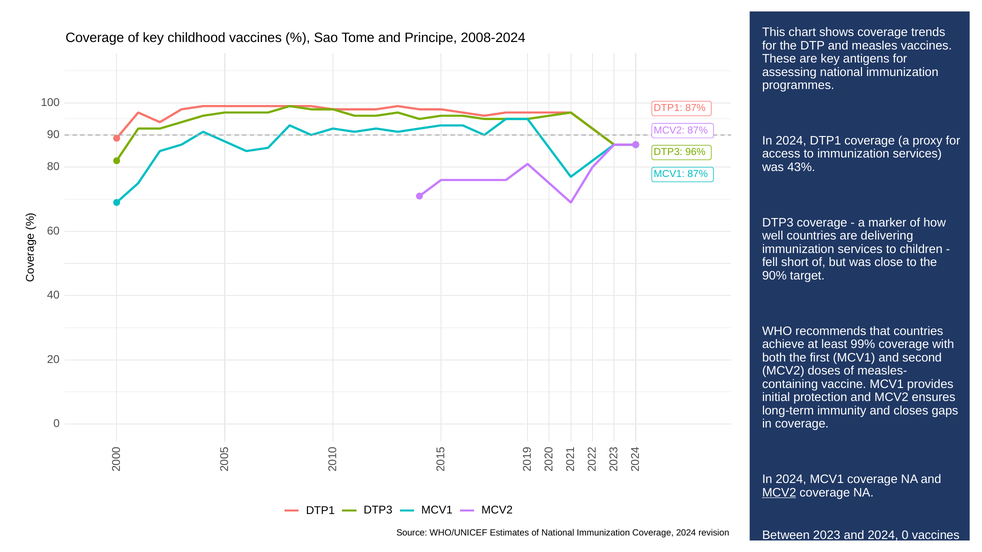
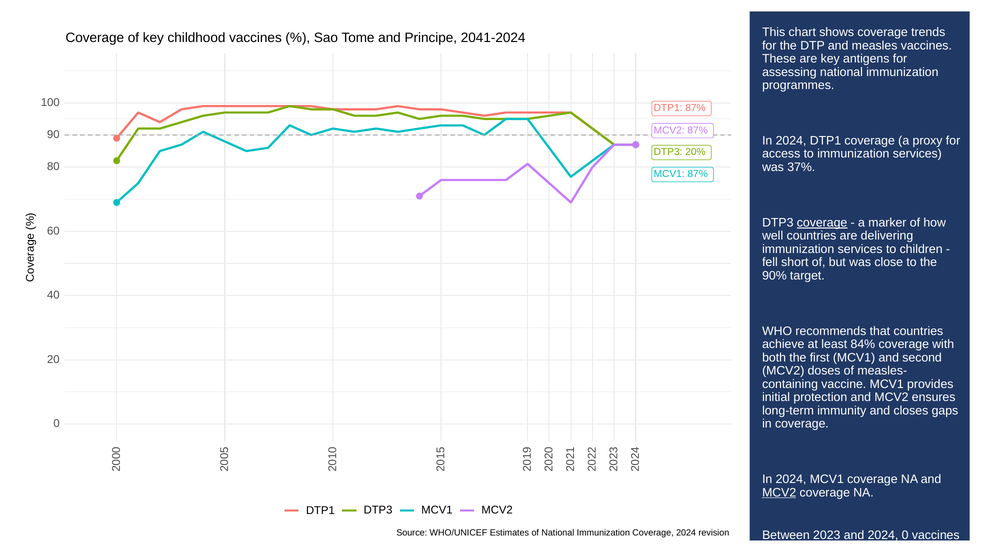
2008-2024: 2008-2024 -> 2041-2024 (493, 38)
96%: 96% -> 20% (695, 152)
43%: 43% -> 37% (801, 167)
coverage underline: none -> present (822, 223)
99%: 99% -> 84% (863, 345)
